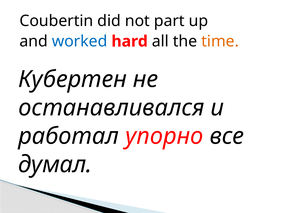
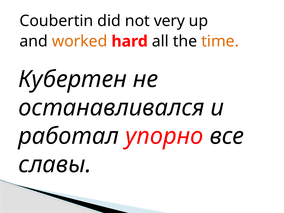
part: part -> very (169, 21)
worked colour: blue -> orange (80, 41)
думал: думал -> славы (55, 165)
